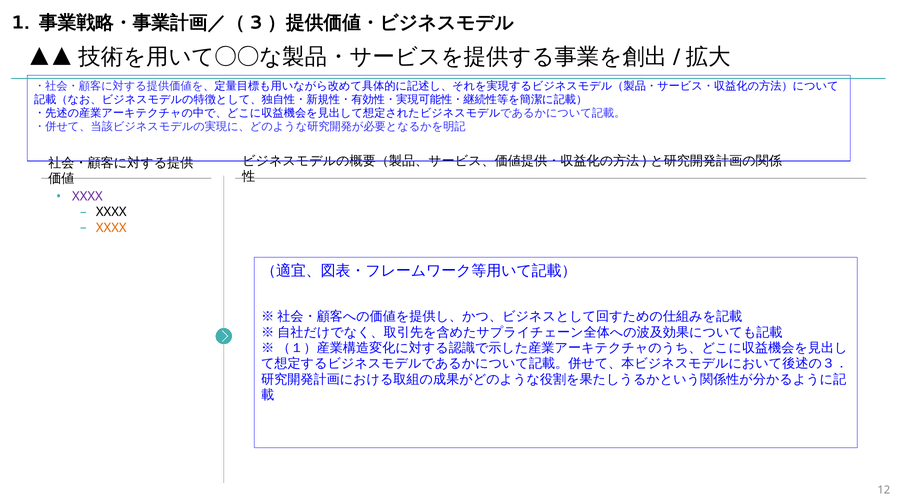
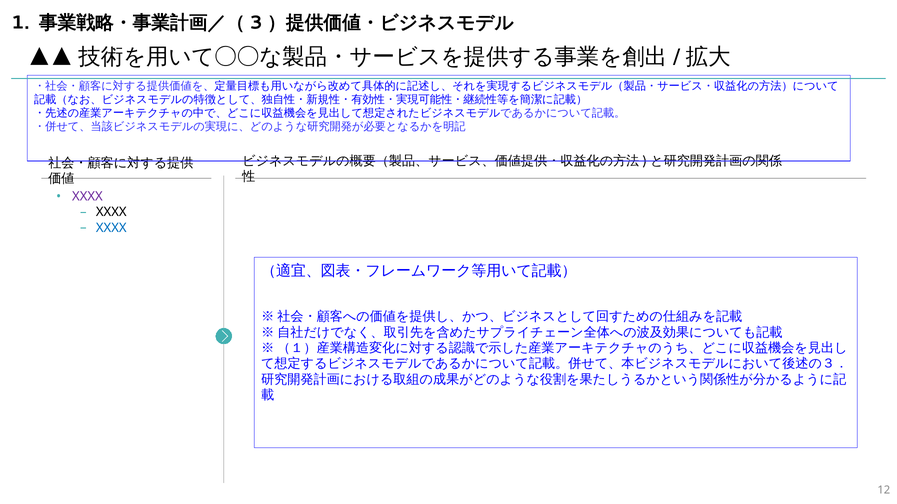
XXXX colour: orange -> blue (111, 228)
